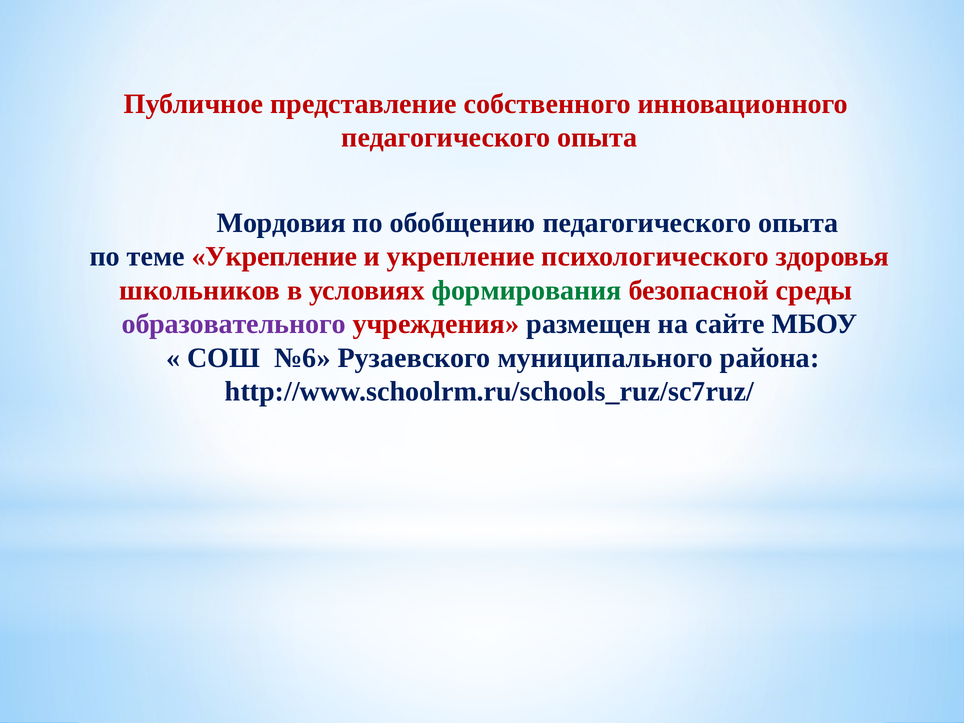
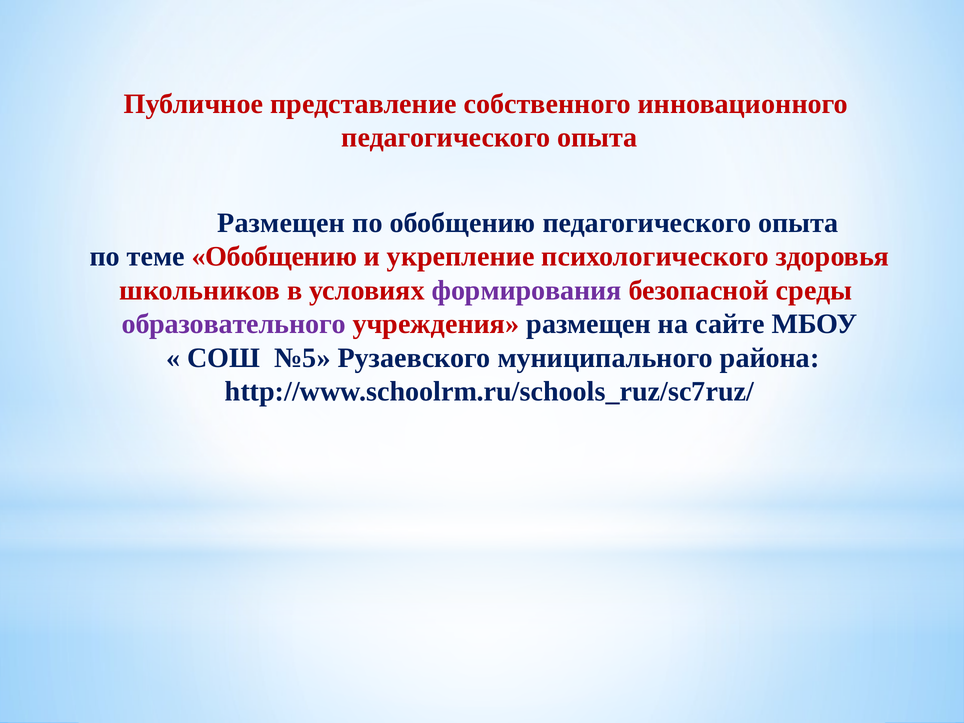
Мордовия: Мордовия -> Размещен (281, 223)
теме Укрепление: Укрепление -> Обобщению (274, 257)
формирования colour: green -> purple (527, 290)
№6: №6 -> №5 (302, 358)
